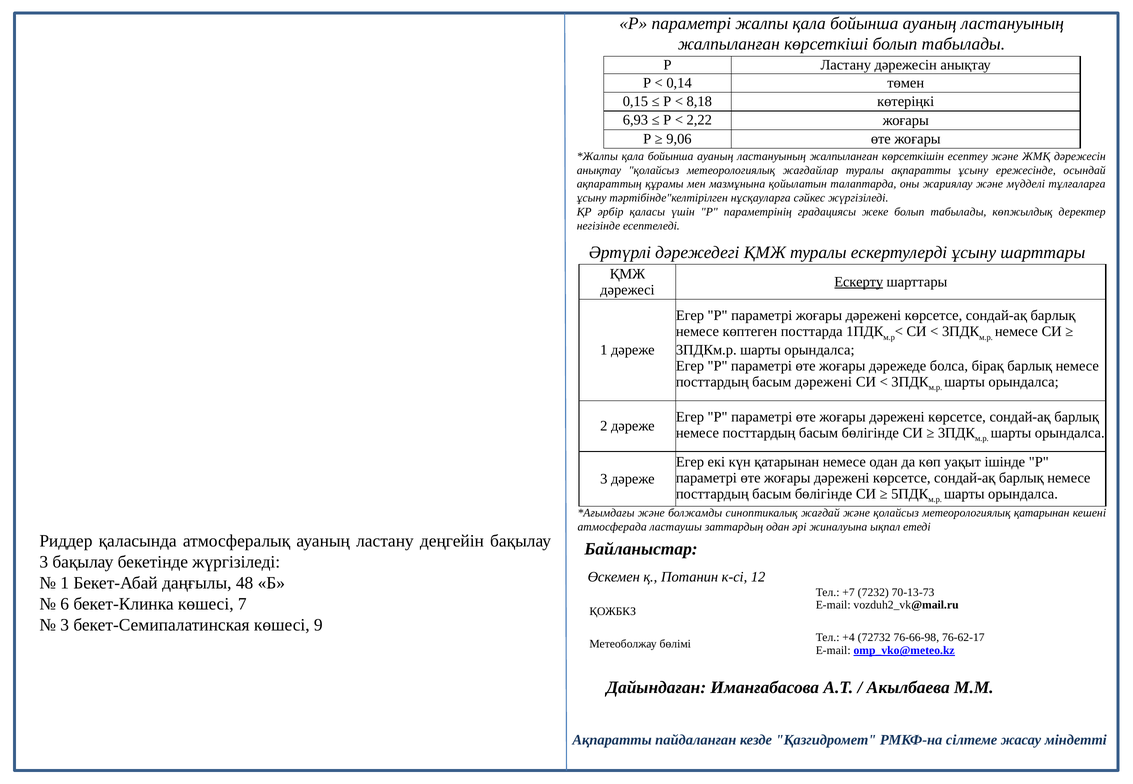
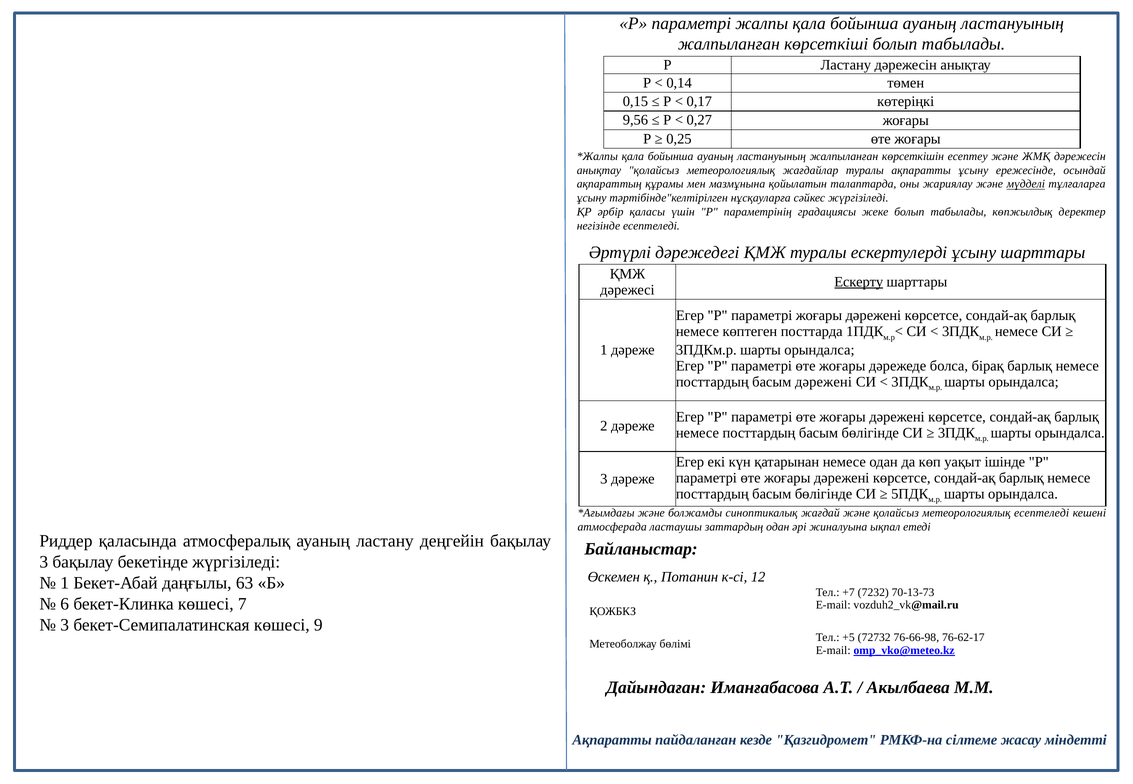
8,18: 8,18 -> 0,17 (699, 102)
6,93: 6,93 -> 9,56 (635, 120)
2,22: 2,22 -> 0,27 (699, 120)
9,06: 9,06 -> 0,25 (679, 139)
мүдделі underline: none -> present (1026, 184)
метеорологиялық қатарынан: қатарынан -> есептеледі (1042, 513)
48: 48 -> 63 (245, 583)
+4: +4 -> +5 (849, 638)
